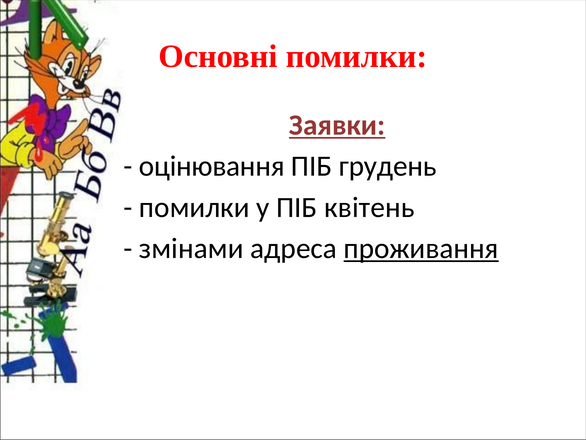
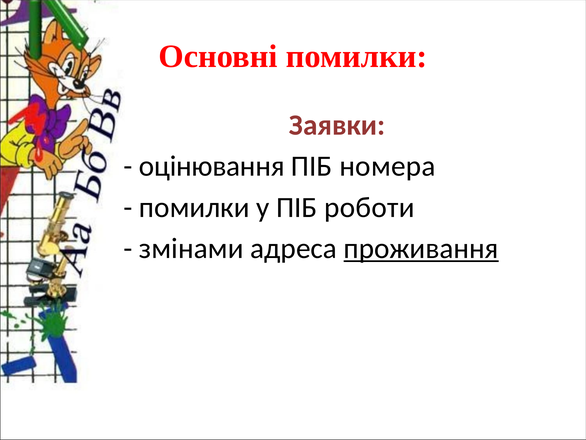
Заявки underline: present -> none (337, 125)
грудень: грудень -> номера (388, 166)
квітень: квітень -> роботи (369, 207)
